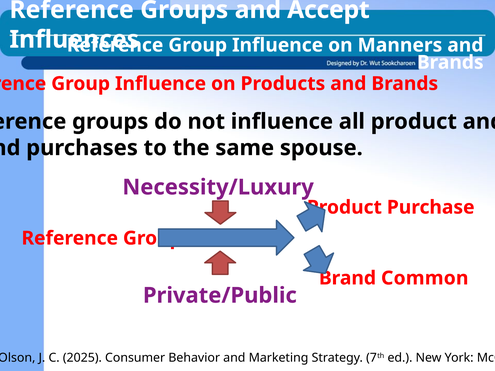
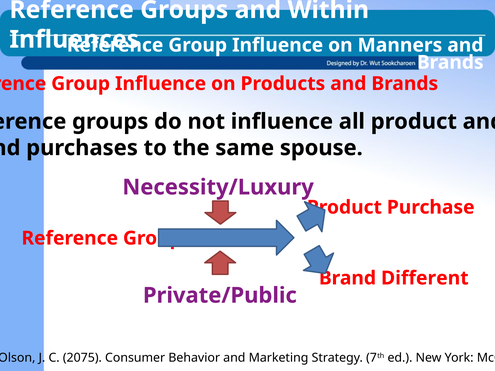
Accept: Accept -> Within (328, 10)
Common: Common -> Different (425, 278)
2025: 2025 -> 2075 (82, 358)
